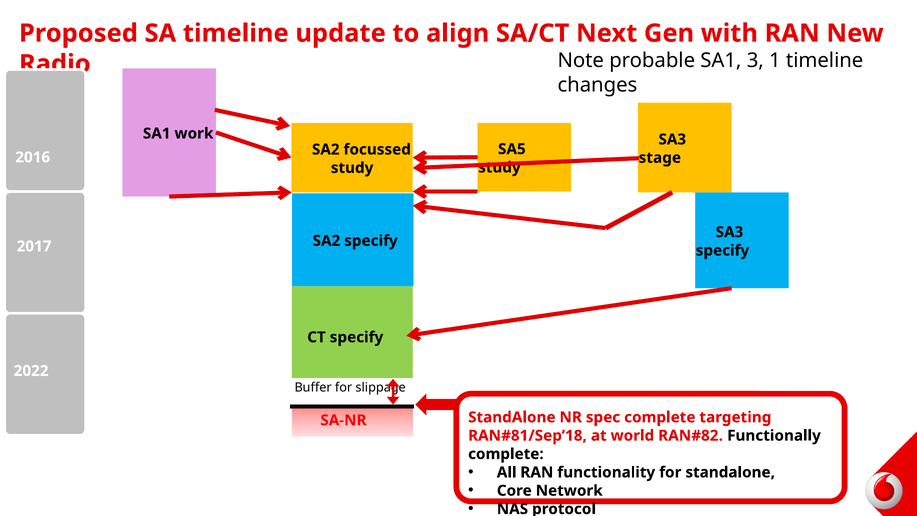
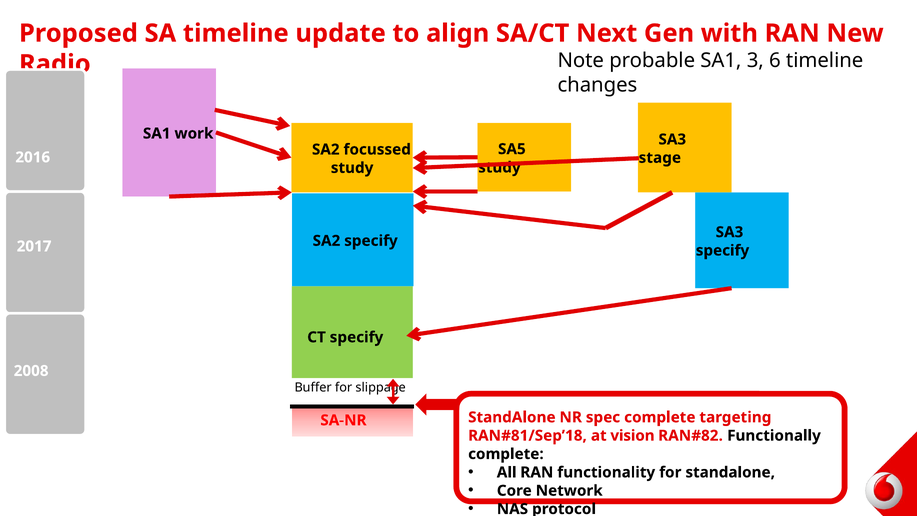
1: 1 -> 6 (775, 60)
2022: 2022 -> 2008 (31, 371)
world: world -> vision (632, 436)
